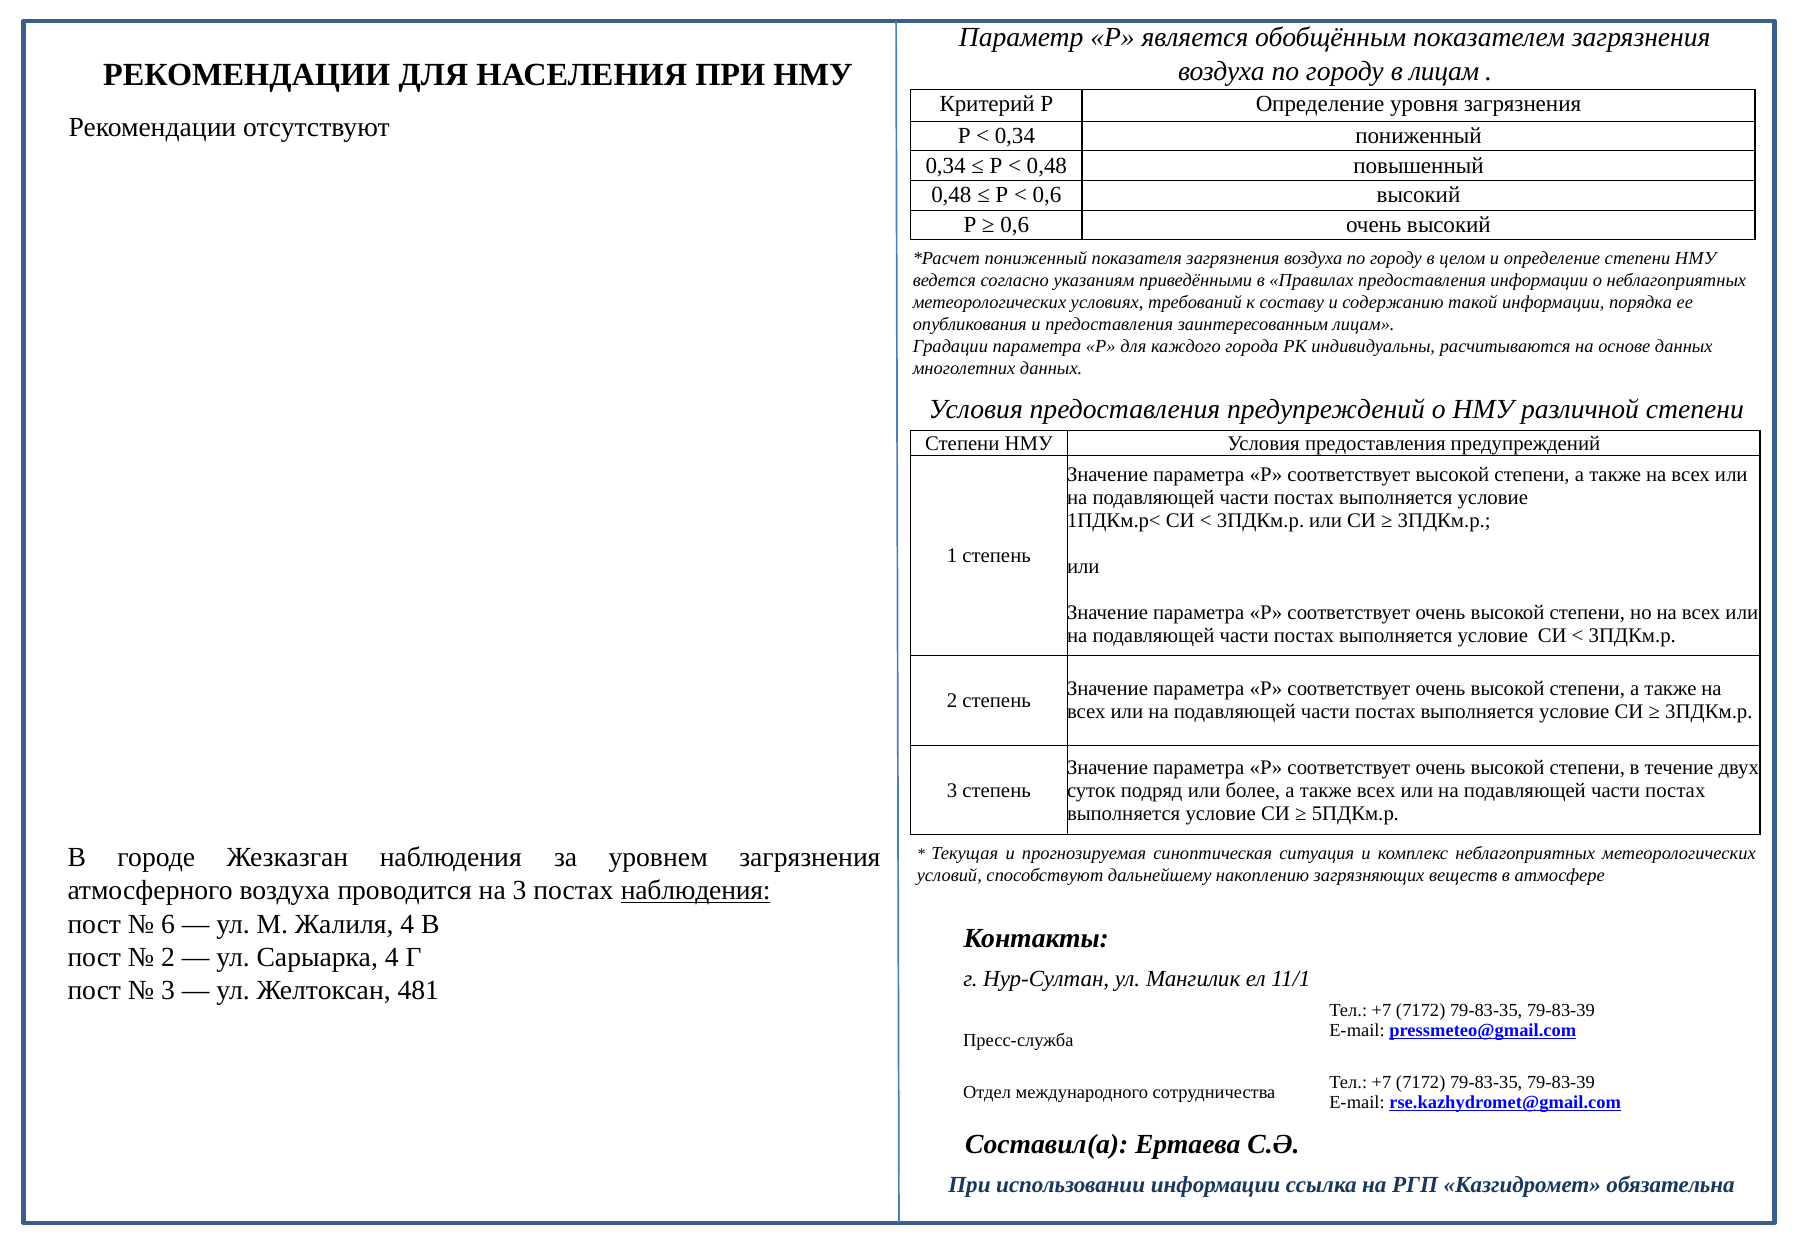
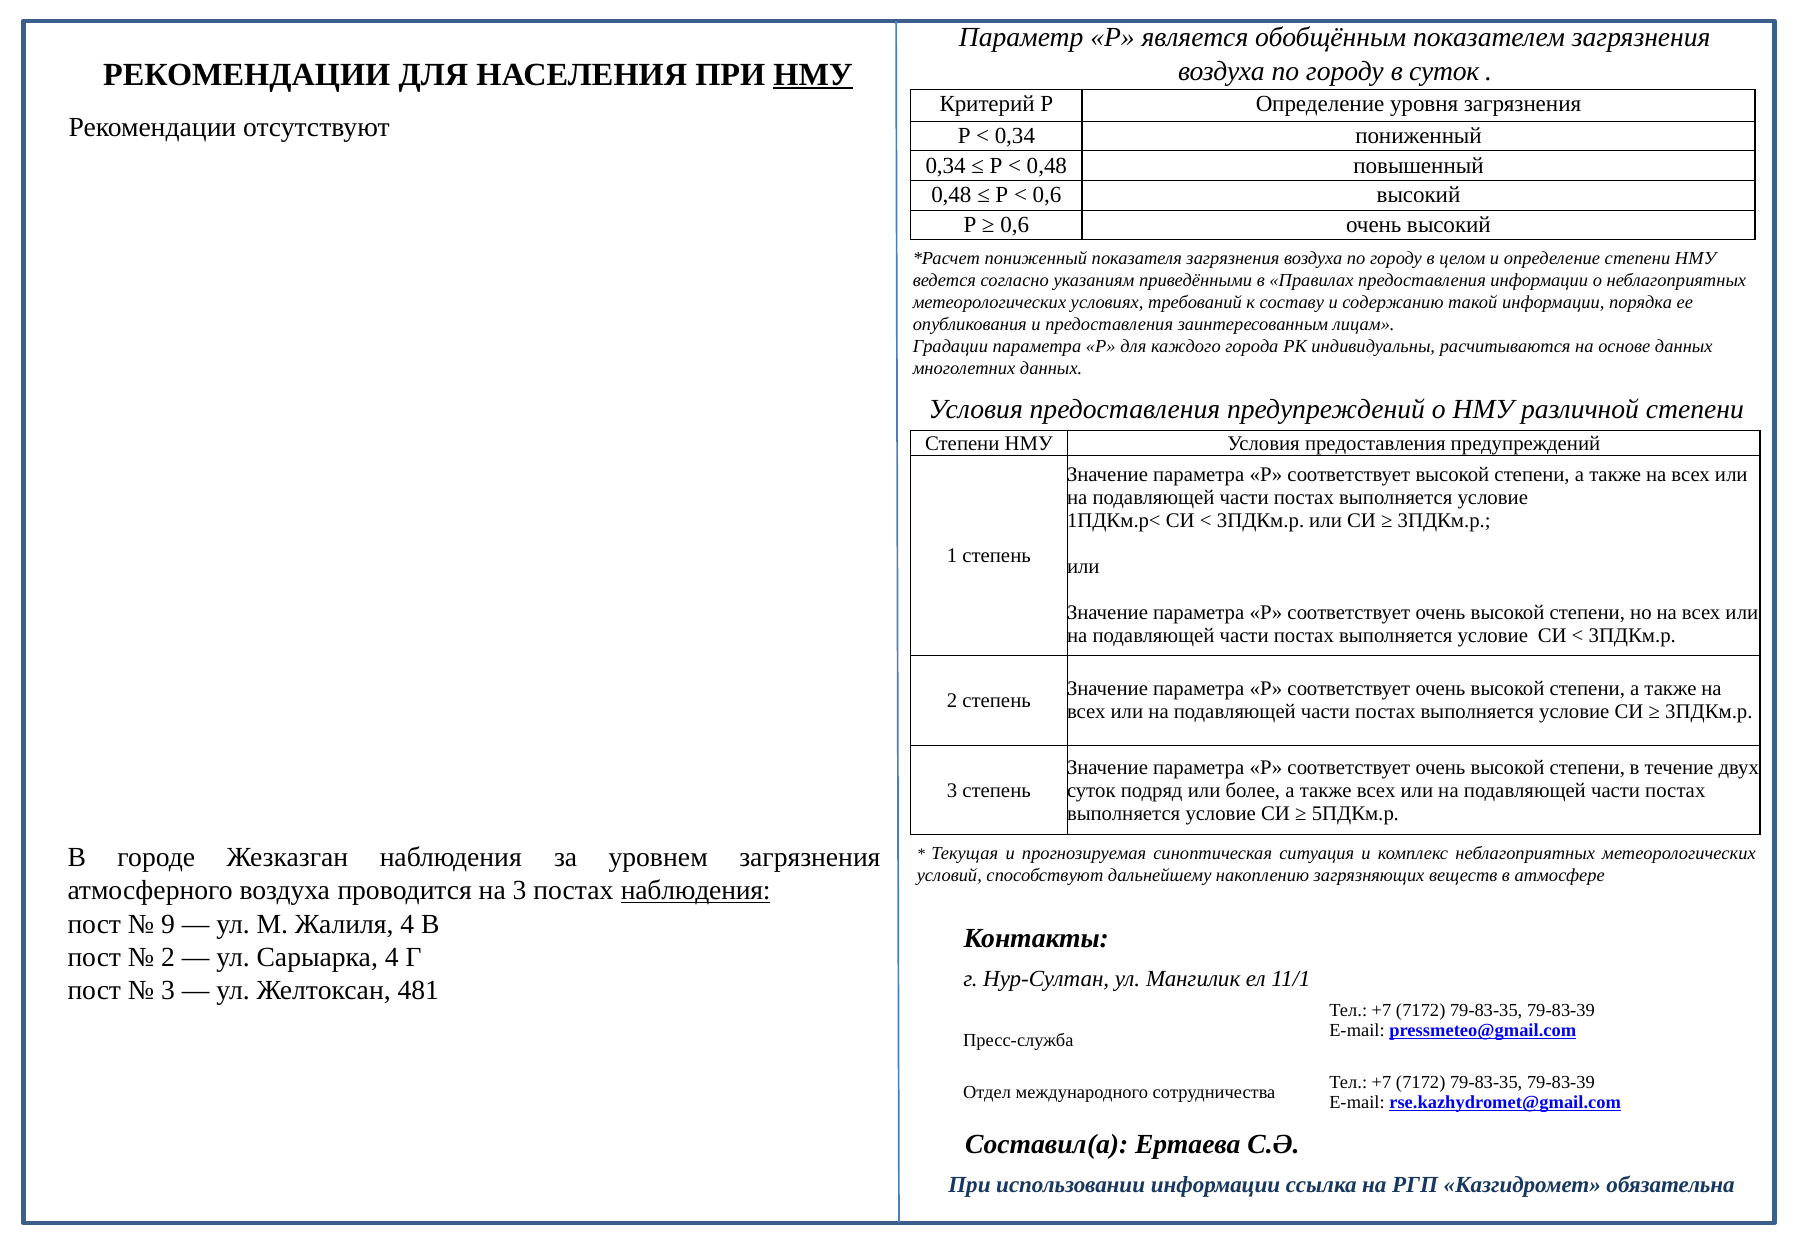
в лицам: лицам -> суток (1444, 71)
НМУ underline: none -> present (813, 74)
6: 6 -> 9 (168, 924)
